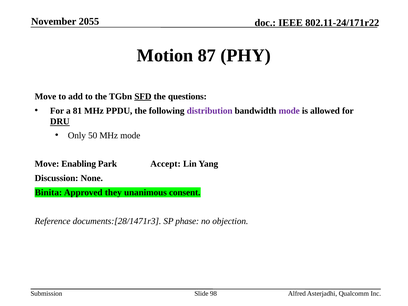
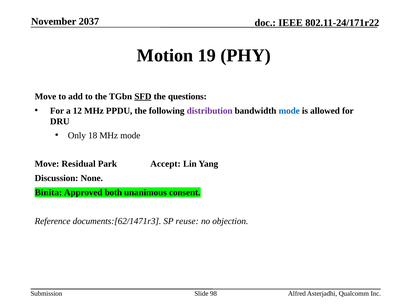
2055: 2055 -> 2037 (89, 22)
87: 87 -> 19 (207, 56)
81: 81 -> 12 (77, 111)
mode colour: purple -> blue (289, 111)
DRU underline: present -> none (60, 122)
50: 50 -> 18 (93, 135)
Enabling: Enabling -> Residual (79, 164)
they: they -> both (113, 192)
documents:[28/1471r3: documents:[28/1471r3 -> documents:[62/1471r3 (117, 221)
phase: phase -> reuse (187, 221)
